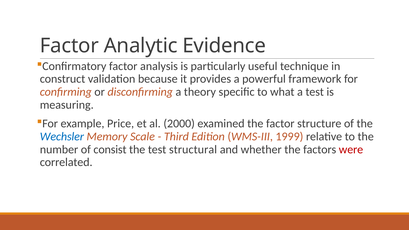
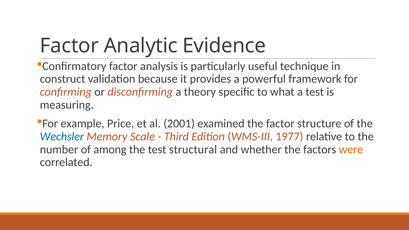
2000: 2000 -> 2001 (179, 124)
1999: 1999 -> 1977 (289, 137)
consist: consist -> among (110, 149)
were colour: red -> orange (351, 149)
